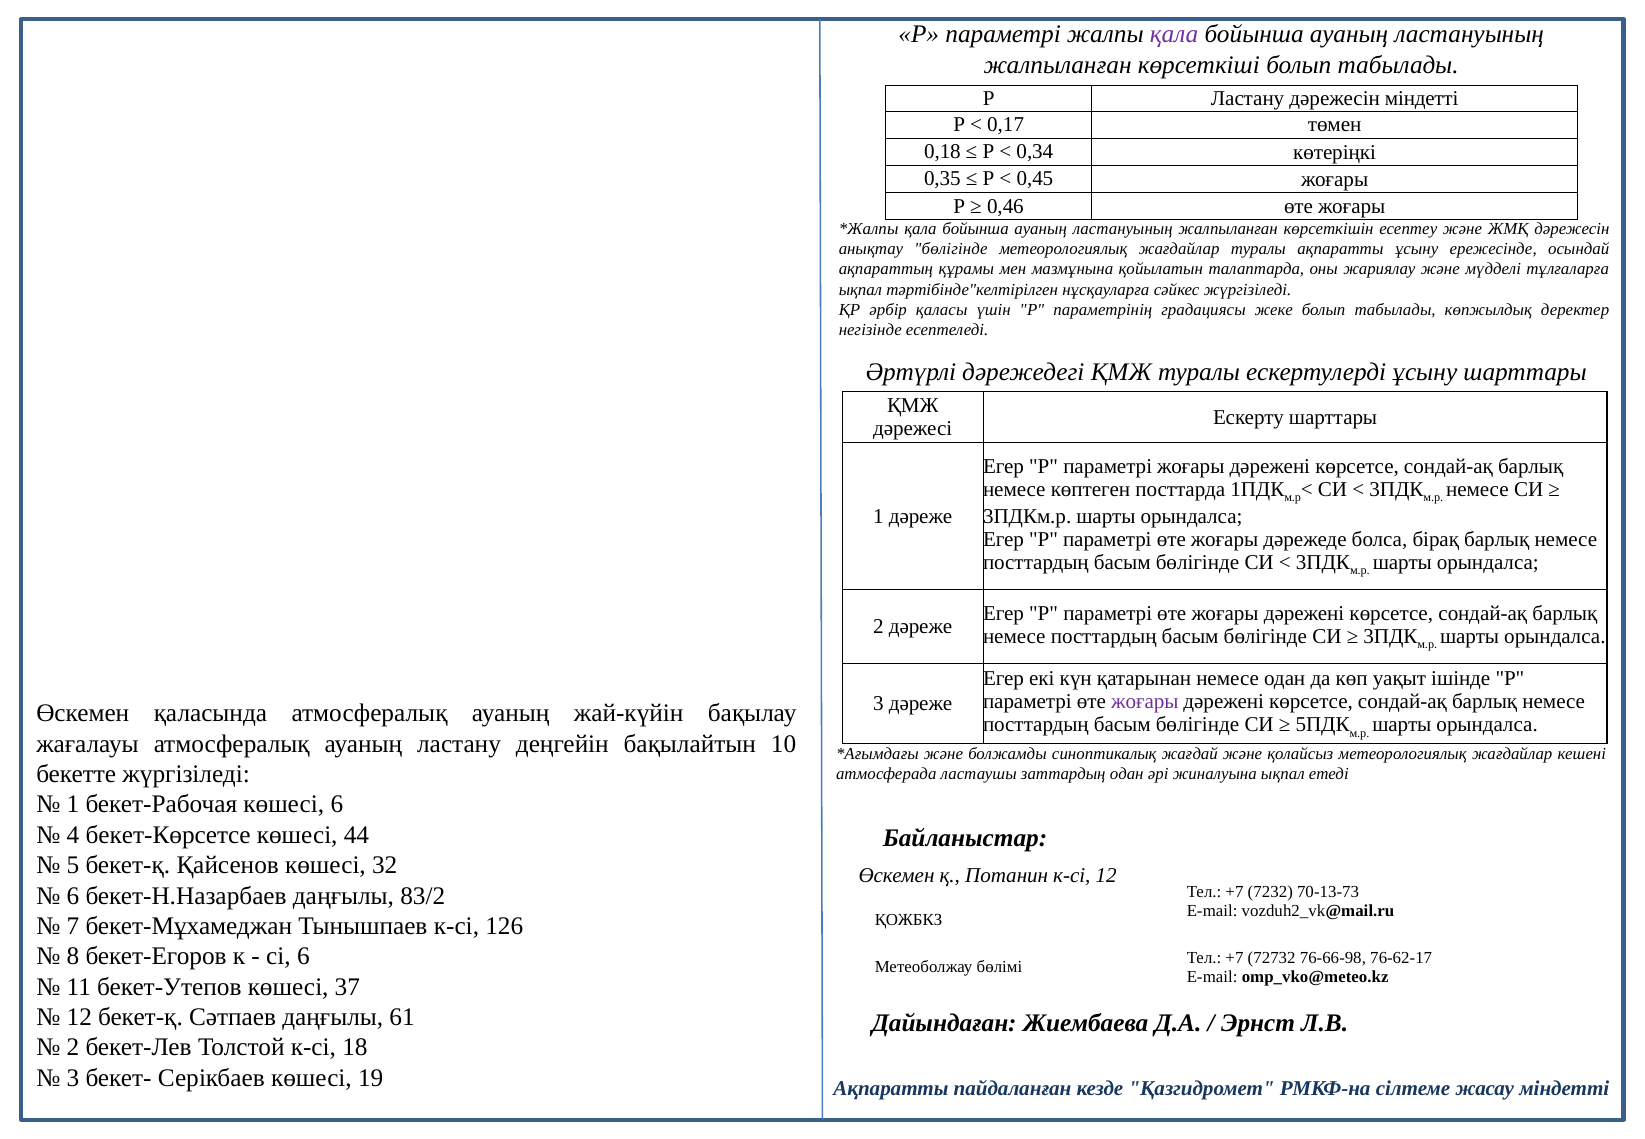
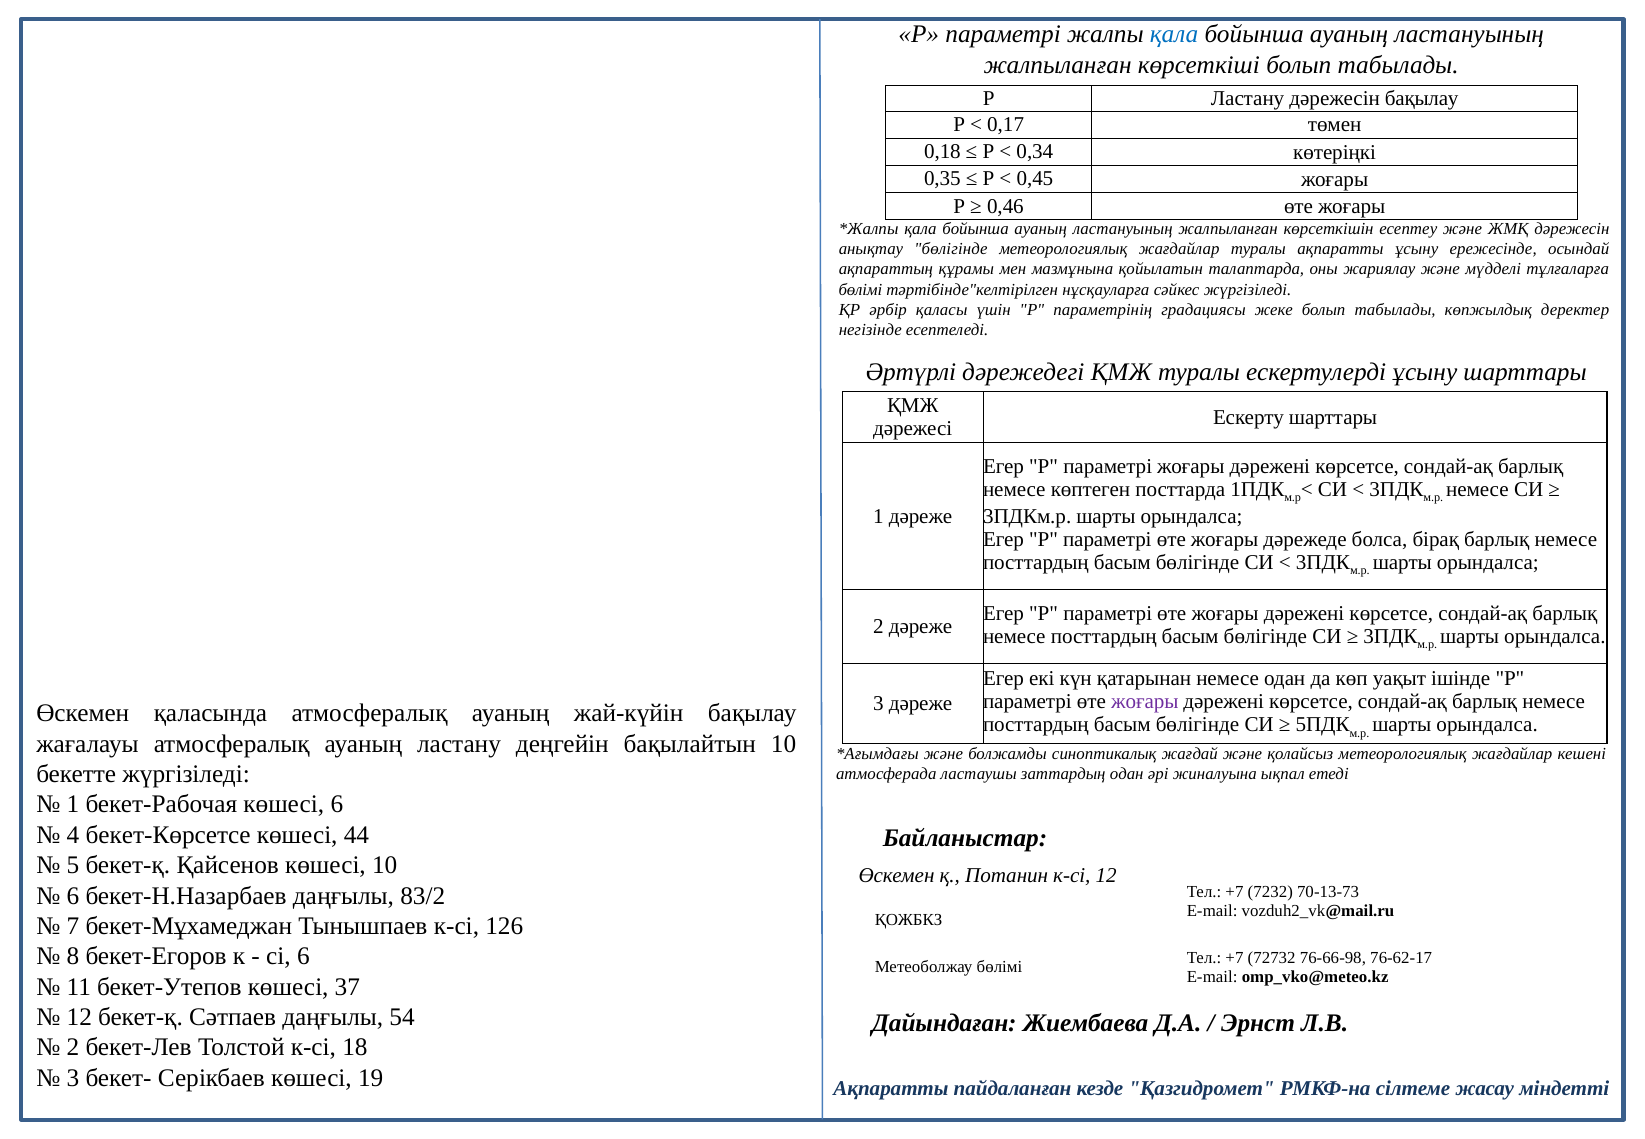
қала colour: purple -> blue (1174, 34)
дәрежесін міндетті: міндетті -> бақылау (1422, 99)
ықпал: ықпал -> бөлімі (860, 290)
көшесі 32: 32 -> 10 (385, 865)
61: 61 -> 54 (402, 1017)
